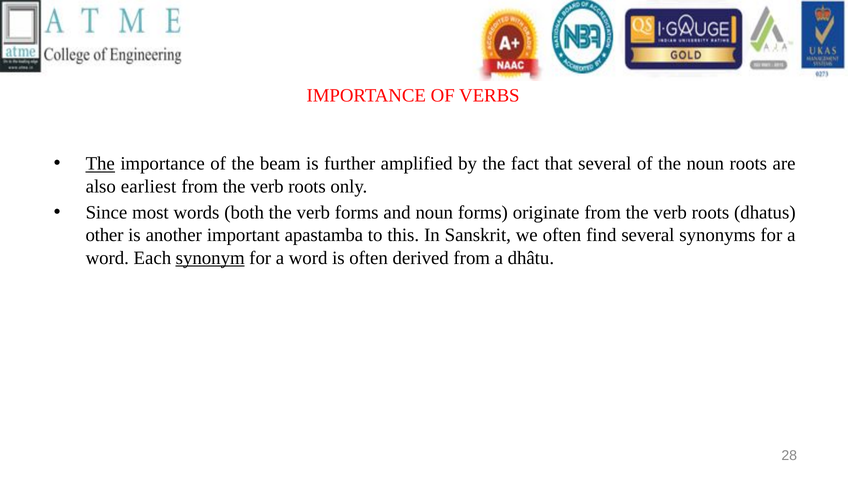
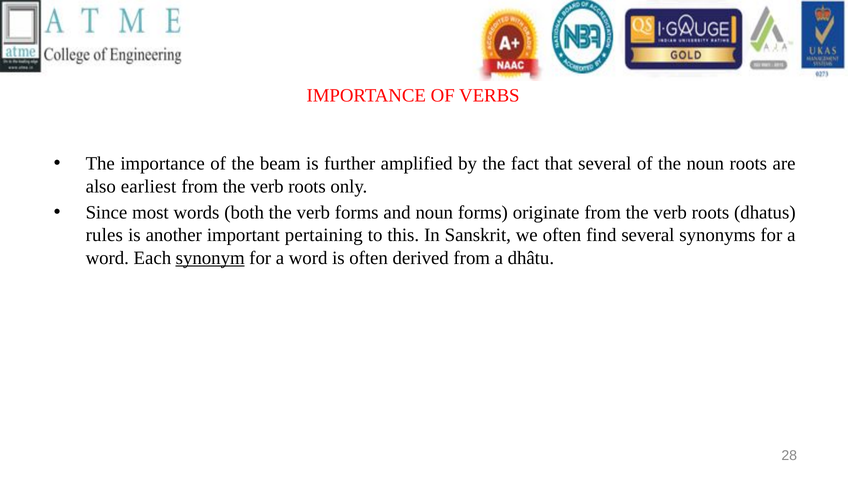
The underline: present -> none (100, 164)
other: other -> rules (104, 235)
apastamba: apastamba -> pertaining (324, 235)
